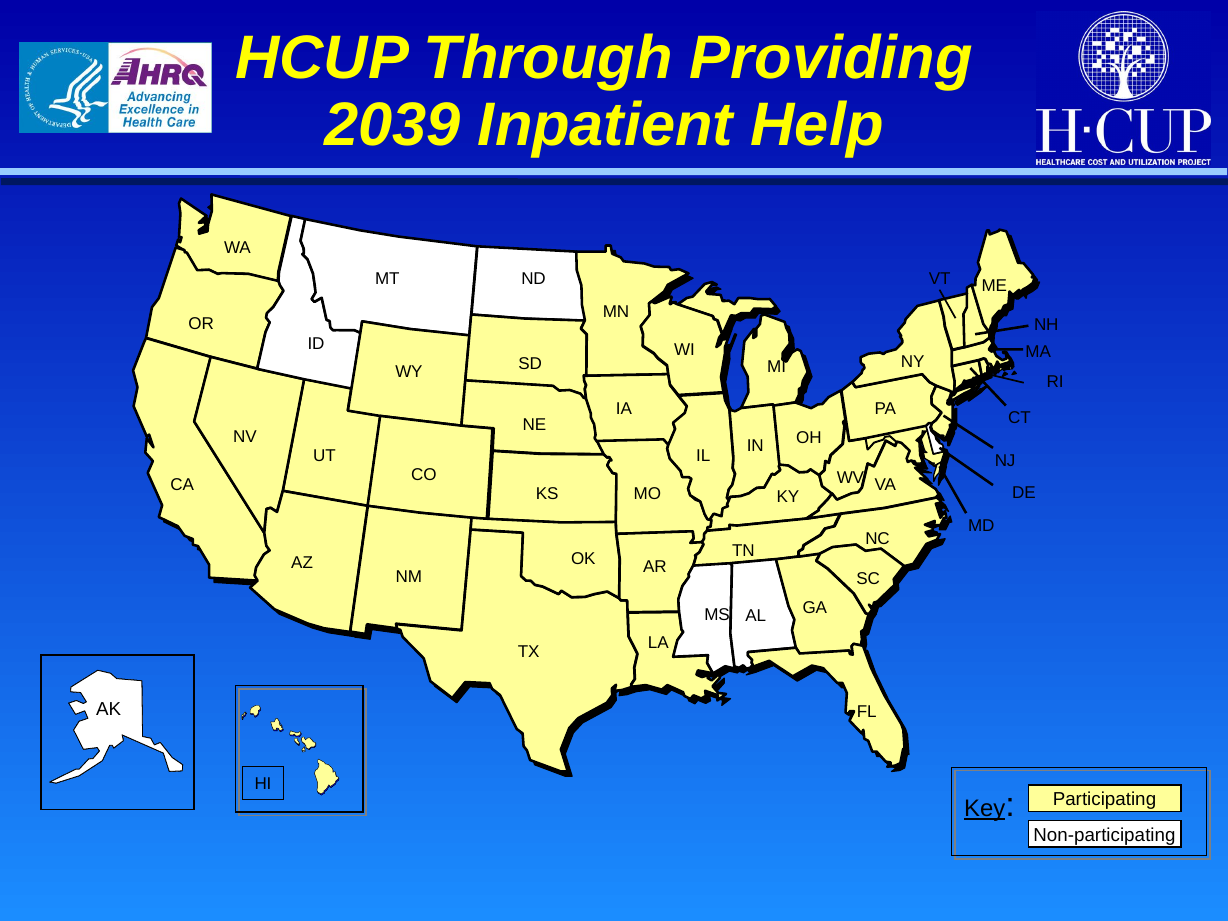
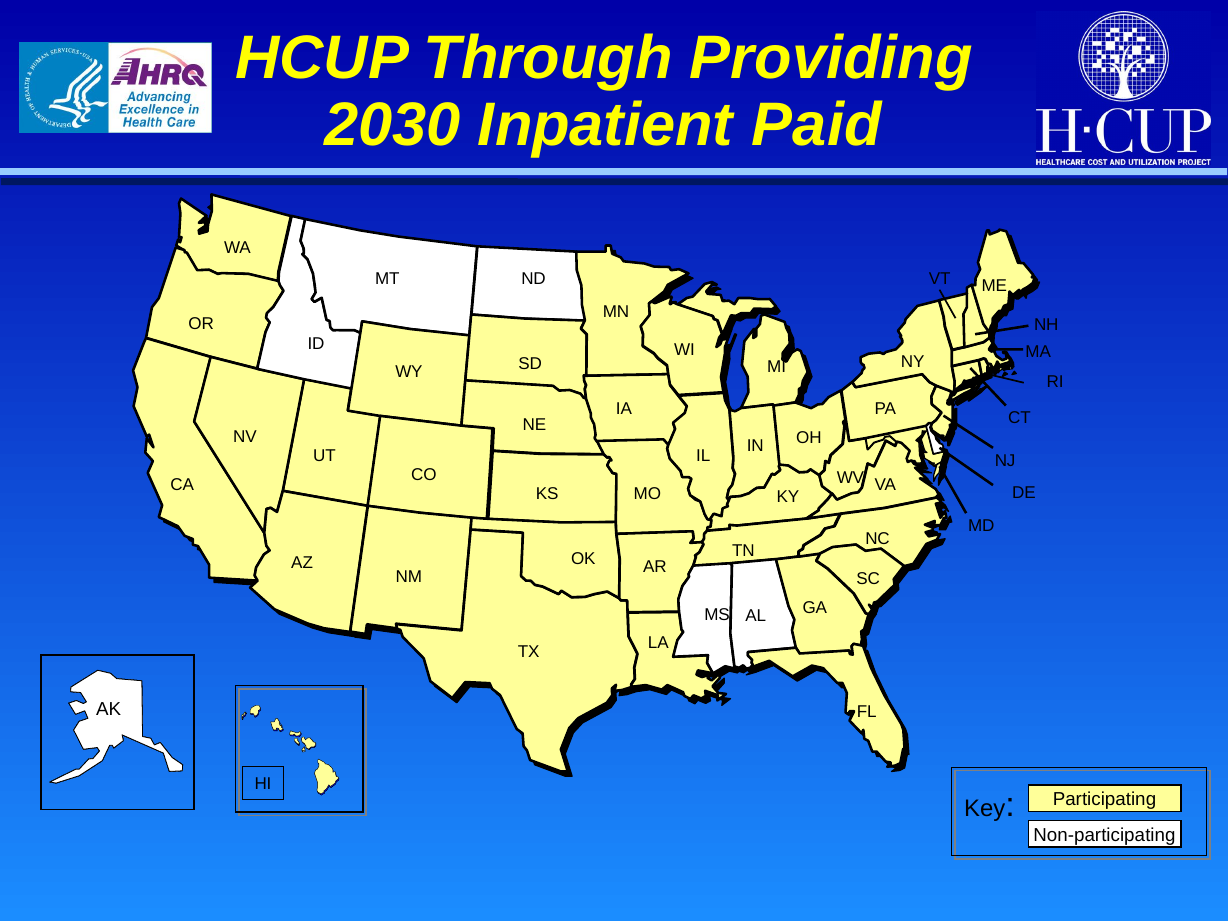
2039: 2039 -> 2030 (393, 125)
Help: Help -> Paid (817, 125)
Key underline: present -> none (985, 809)
